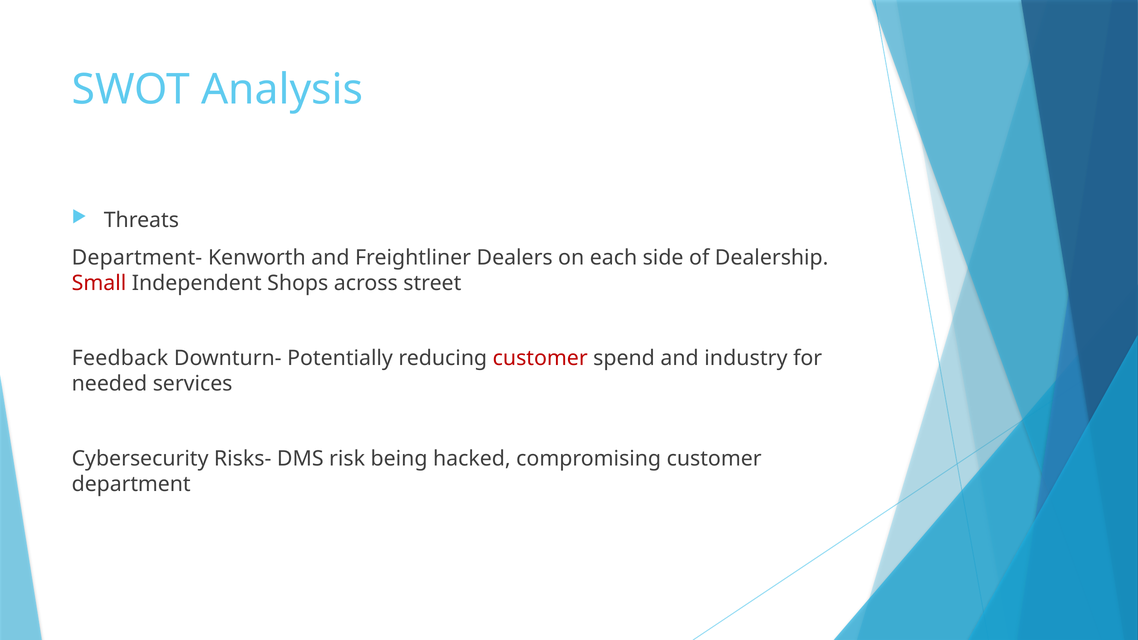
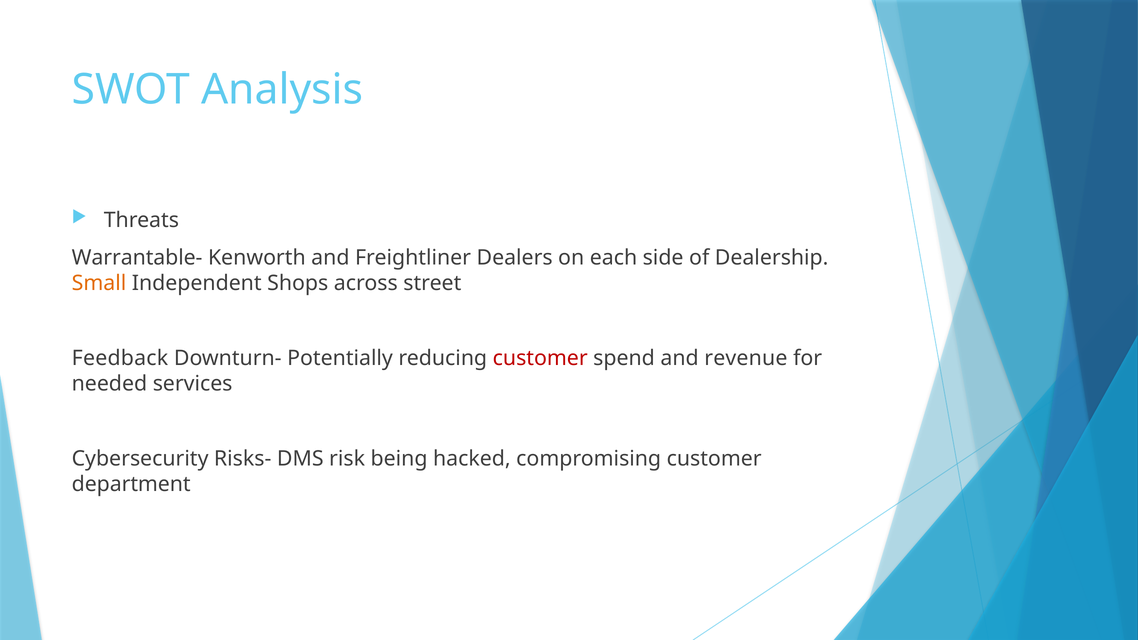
Department-: Department- -> Warrantable- (137, 258)
Small colour: red -> orange (99, 283)
industry: industry -> revenue (746, 358)
